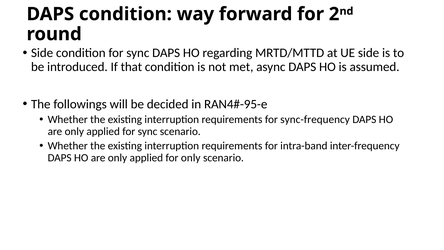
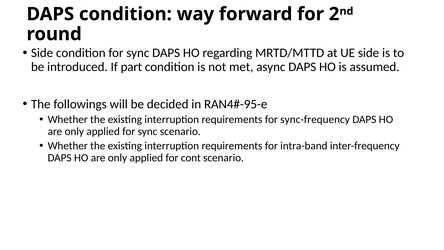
that: that -> part (131, 67)
for only: only -> cont (191, 158)
